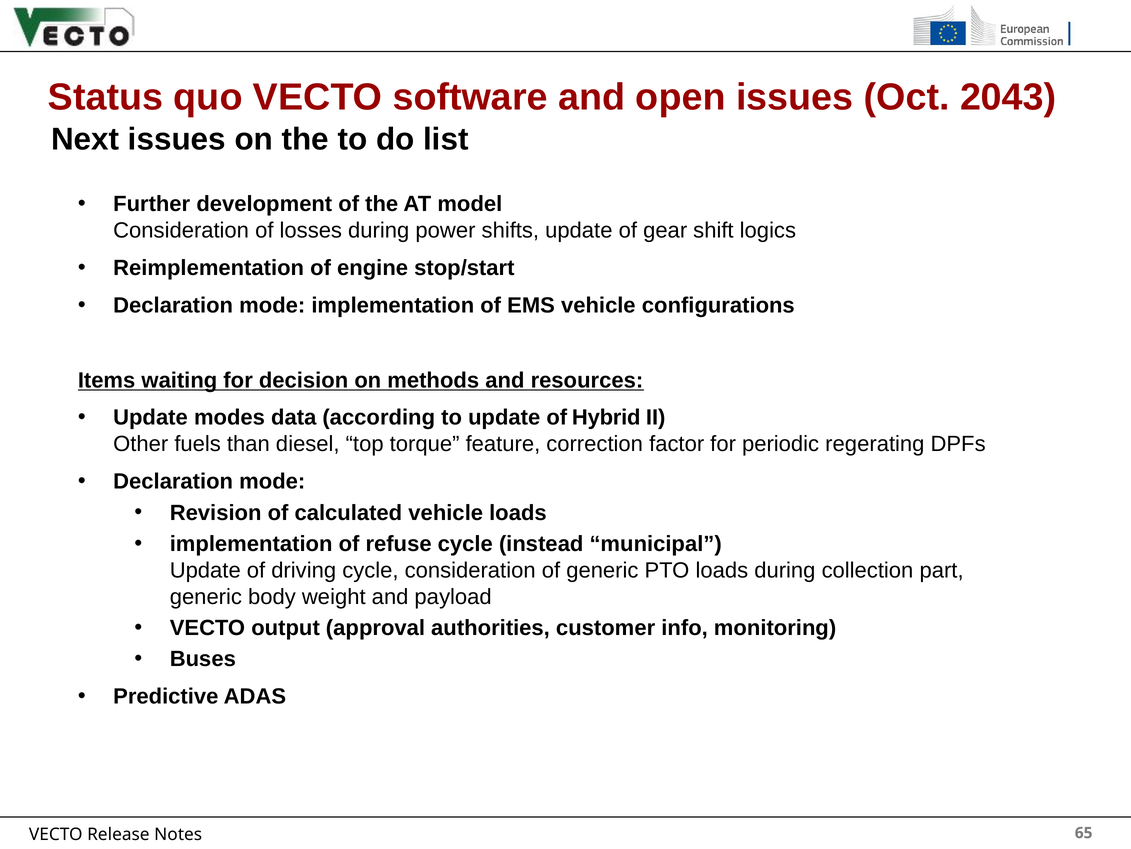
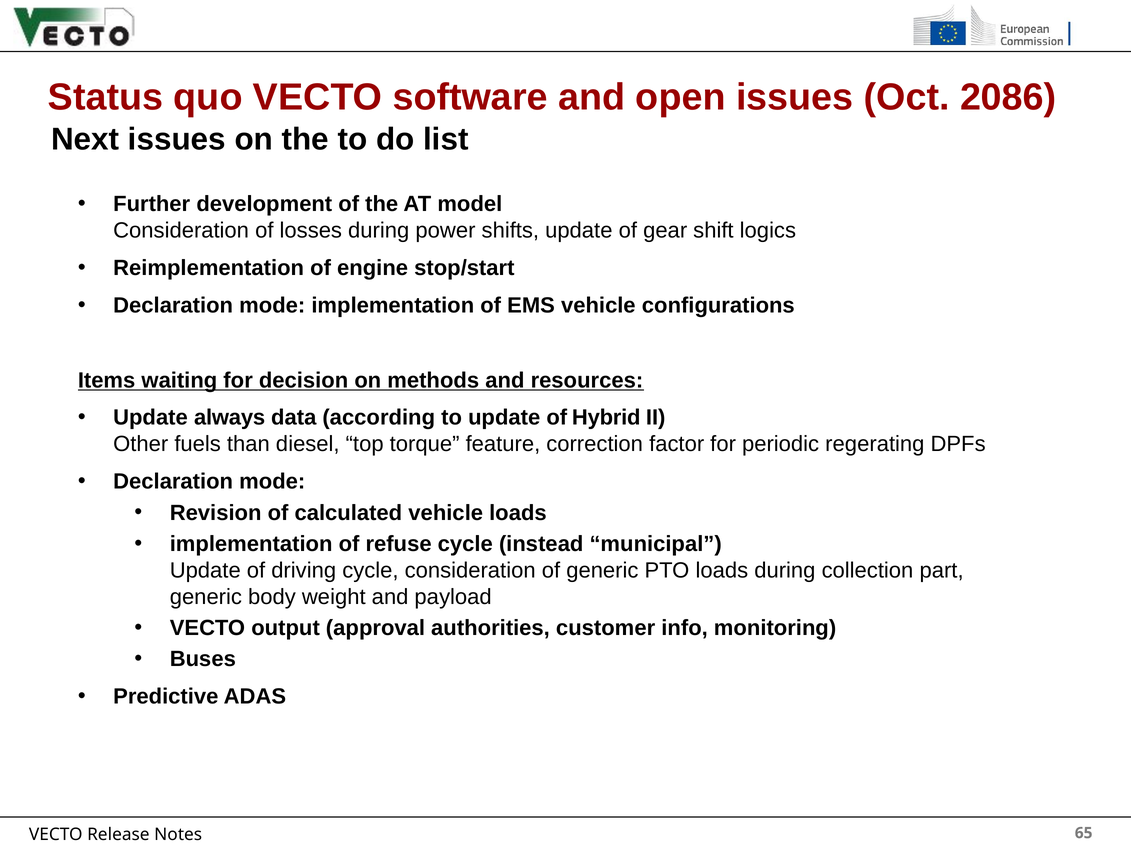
2043: 2043 -> 2086 (1008, 97)
modes: modes -> always (230, 417)
